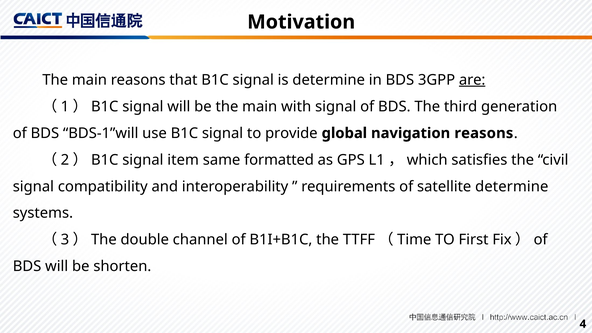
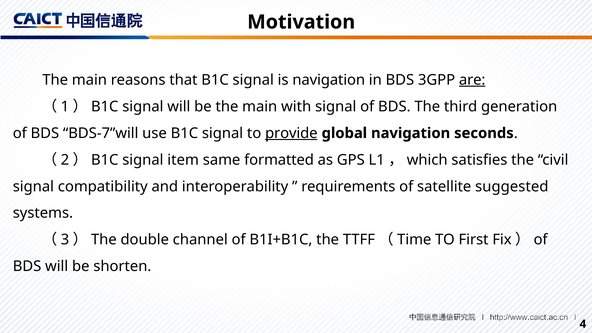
is determine: determine -> navigation (329, 80)
BDS-1”will: BDS-1”will -> BDS-7”will (101, 133)
provide underline: none -> present (291, 133)
navigation reasons: reasons -> seconds (484, 133)
satellite determine: determine -> suggested (512, 186)
